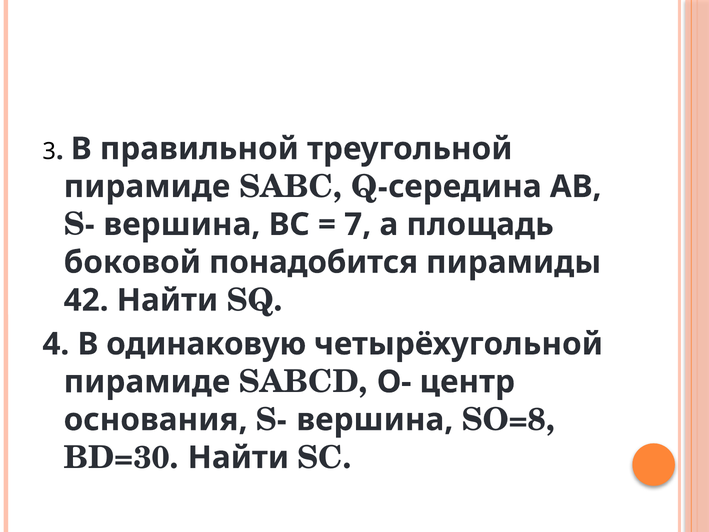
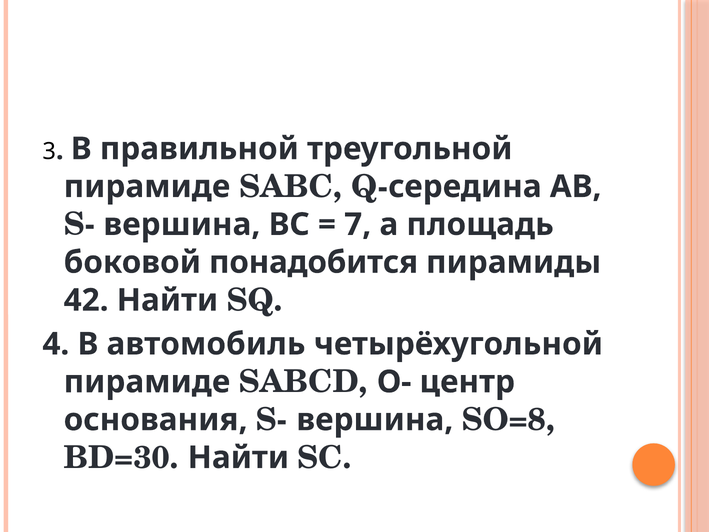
одинаковую: одинаковую -> автомобиль (206, 344)
